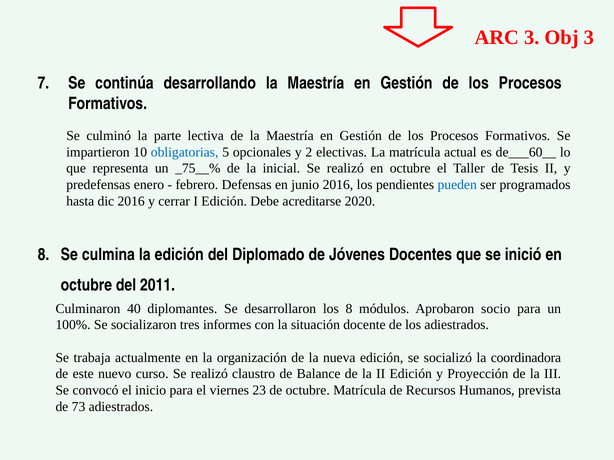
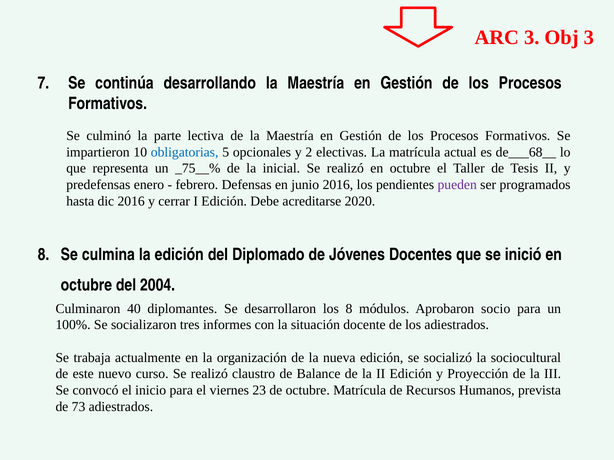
de___60__: de___60__ -> de___68__ (526, 152)
pueden colour: blue -> purple (457, 185)
2011: 2011 -> 2004 (158, 286)
coordinadora: coordinadora -> sociocultural (526, 358)
